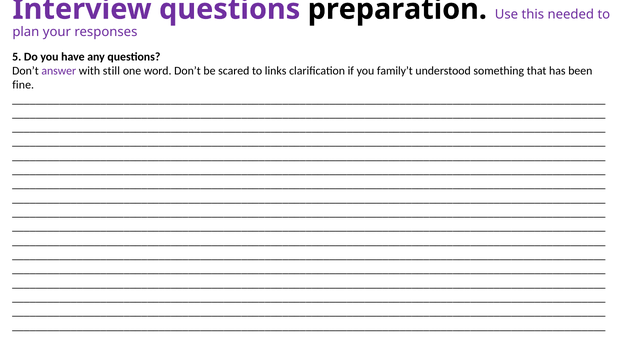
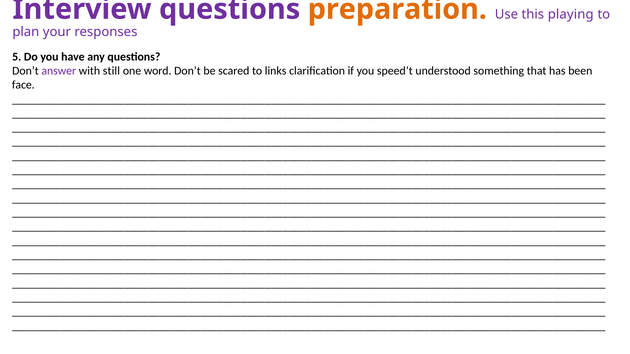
preparation colour: black -> orange (397, 9)
needed: needed -> playing (571, 14)
family’t: family’t -> speed’t (395, 71)
fine: fine -> face (23, 85)
